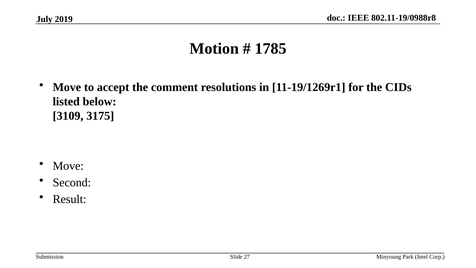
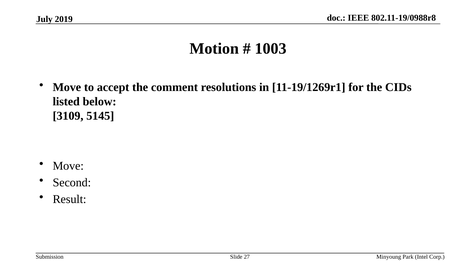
1785: 1785 -> 1003 (271, 49)
3175: 3175 -> 5145 (100, 116)
